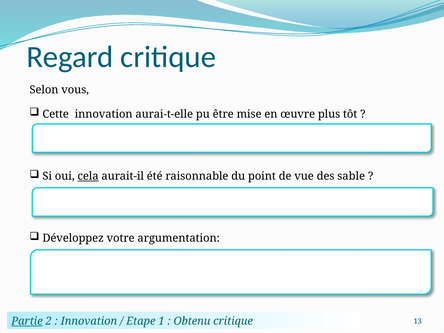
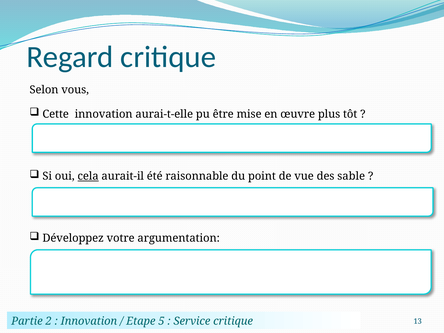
Partie underline: present -> none (27, 321)
1: 1 -> 5 (161, 321)
Obtenu: Obtenu -> Service (192, 321)
